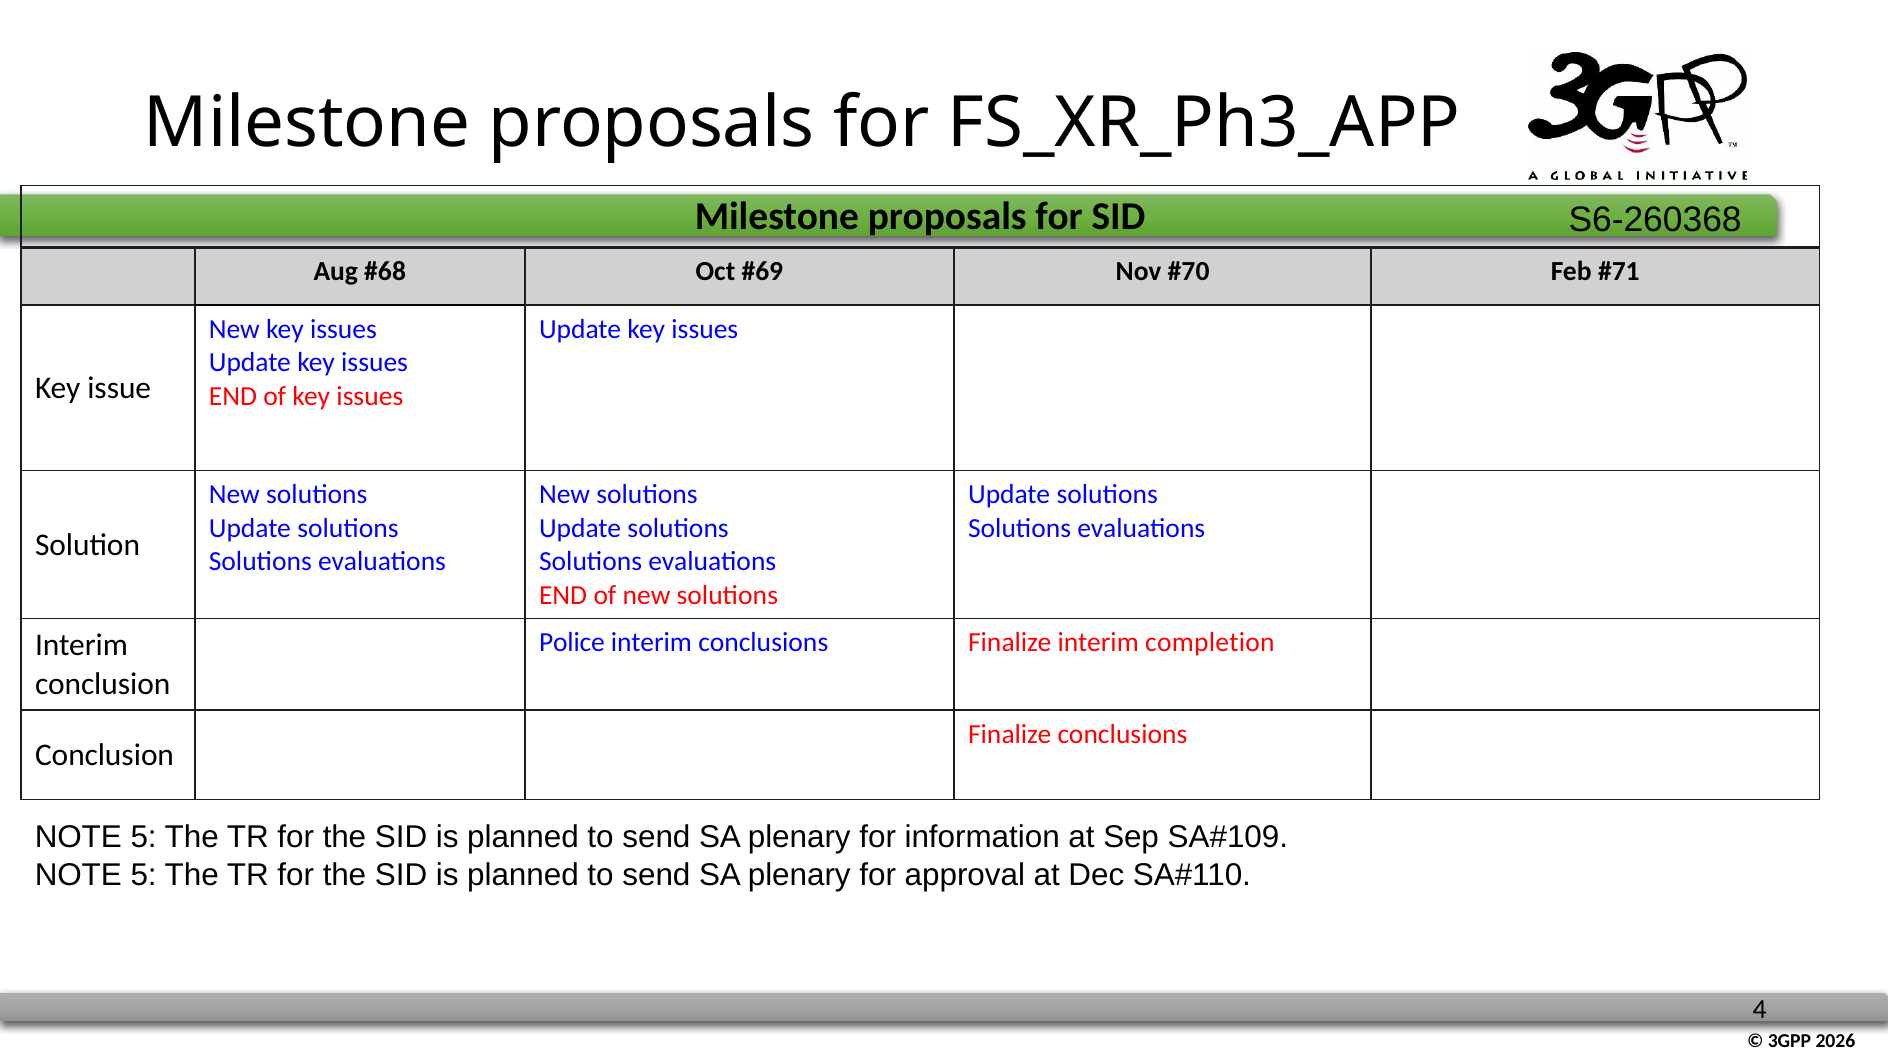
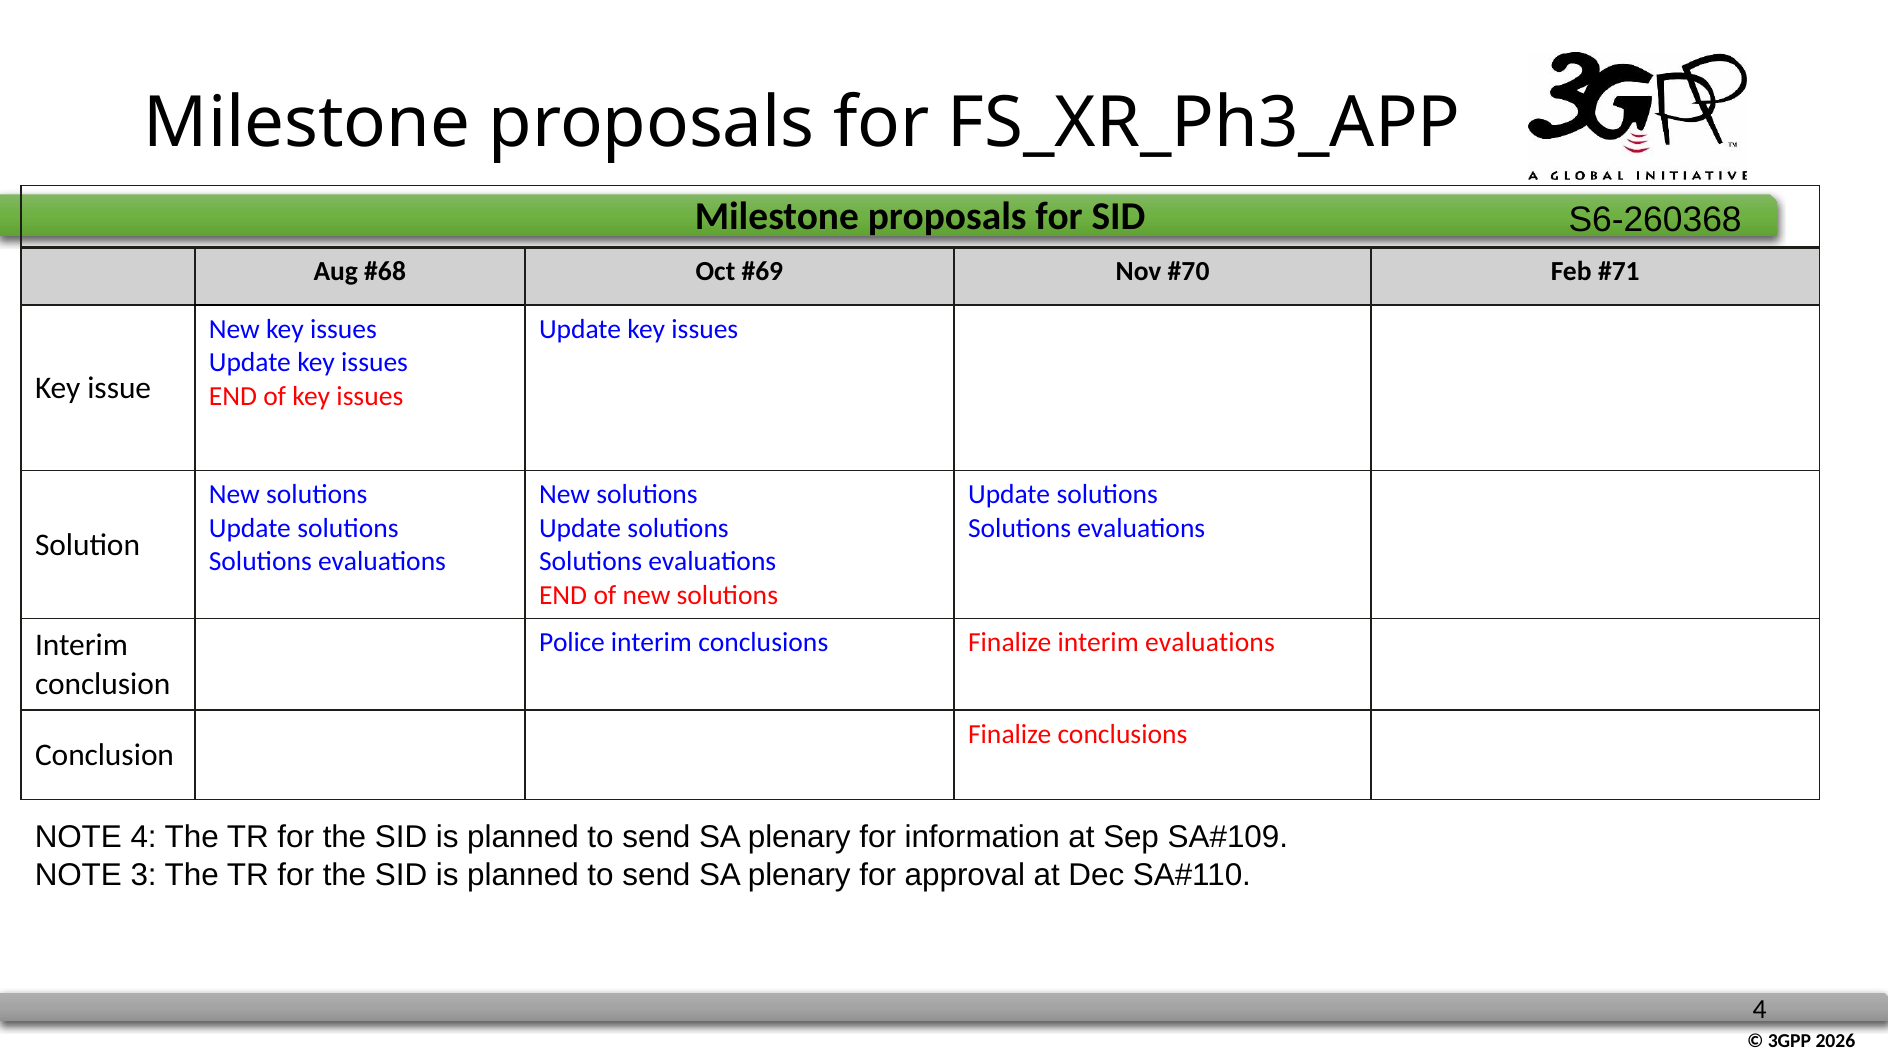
interim completion: completion -> evaluations (1210, 643)
5: 5 -> 4 (144, 837)
5: 5 -> 3 (144, 875)
